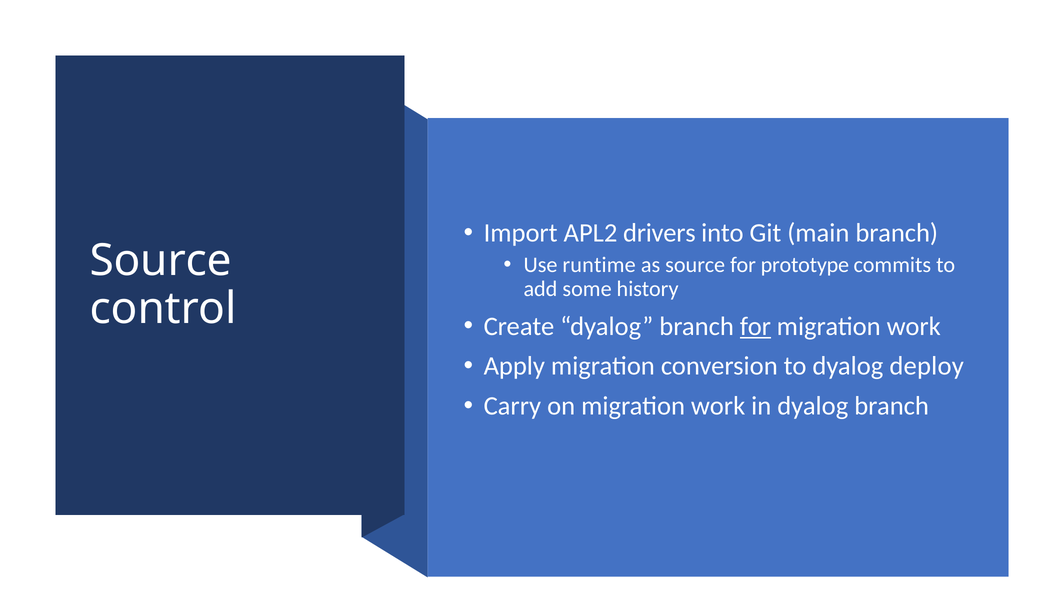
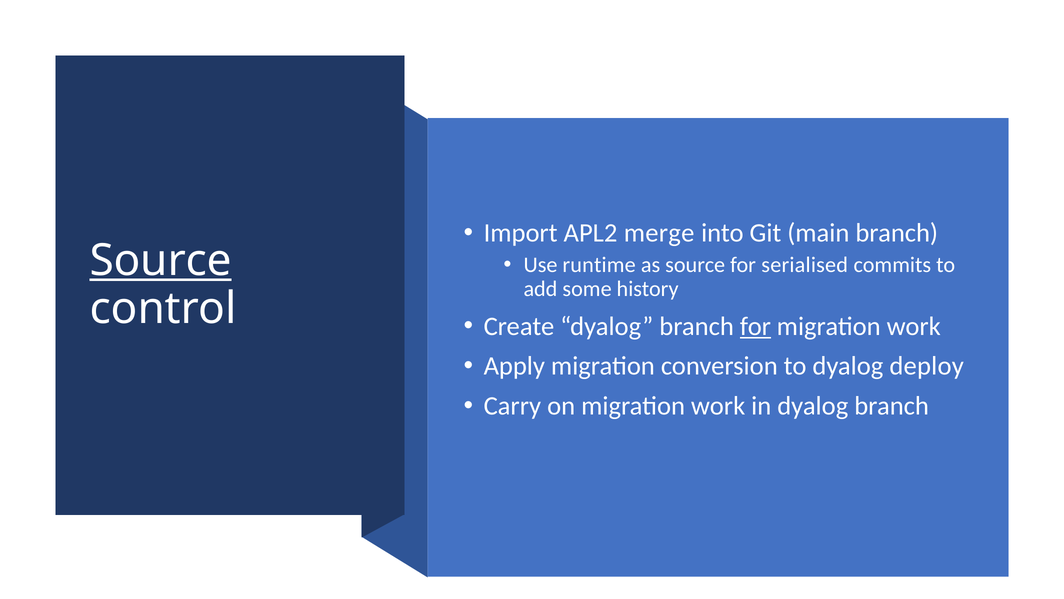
drivers: drivers -> merge (659, 233)
Source underline: none -> present (161, 261)
prototype: prototype -> serialised (805, 265)
